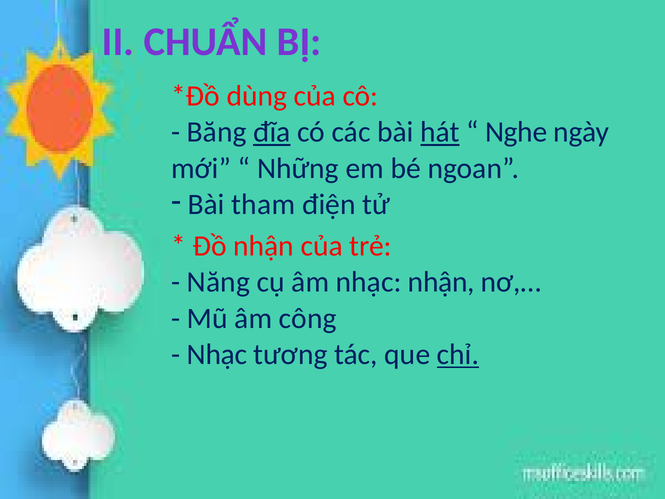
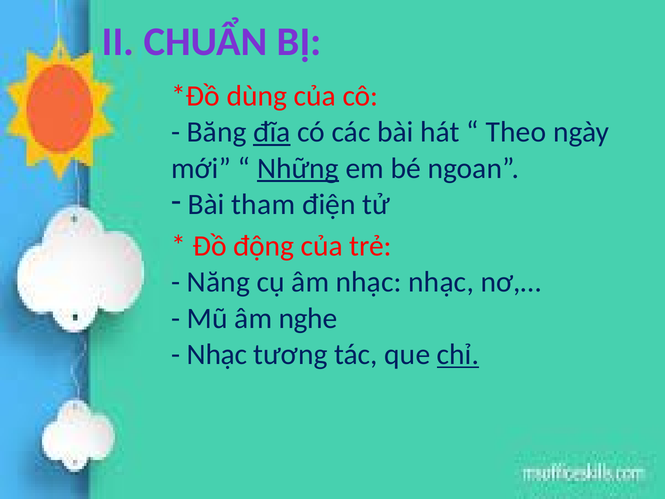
hát underline: present -> none (440, 132)
Nghe: Nghe -> Theo (516, 132)
Những underline: none -> present (298, 168)
Đồ nhận: nhận -> động (264, 246)
nhạc nhận: nhận -> nhạc (441, 282)
công: công -> nghe (308, 318)
